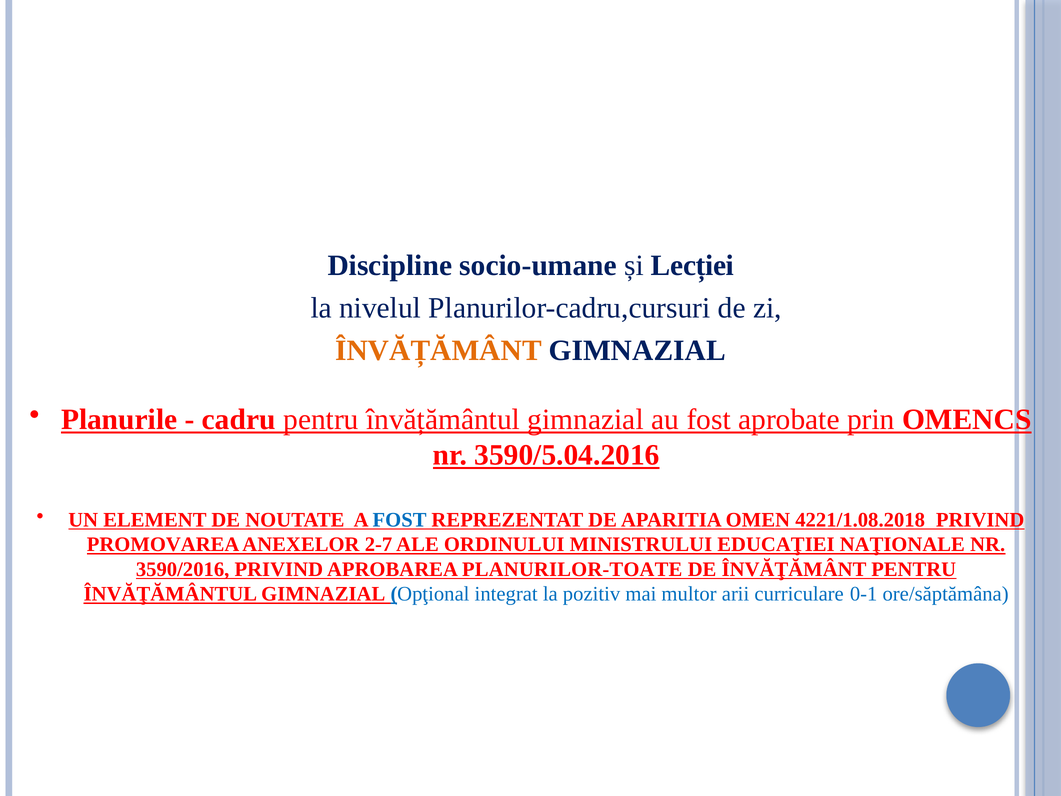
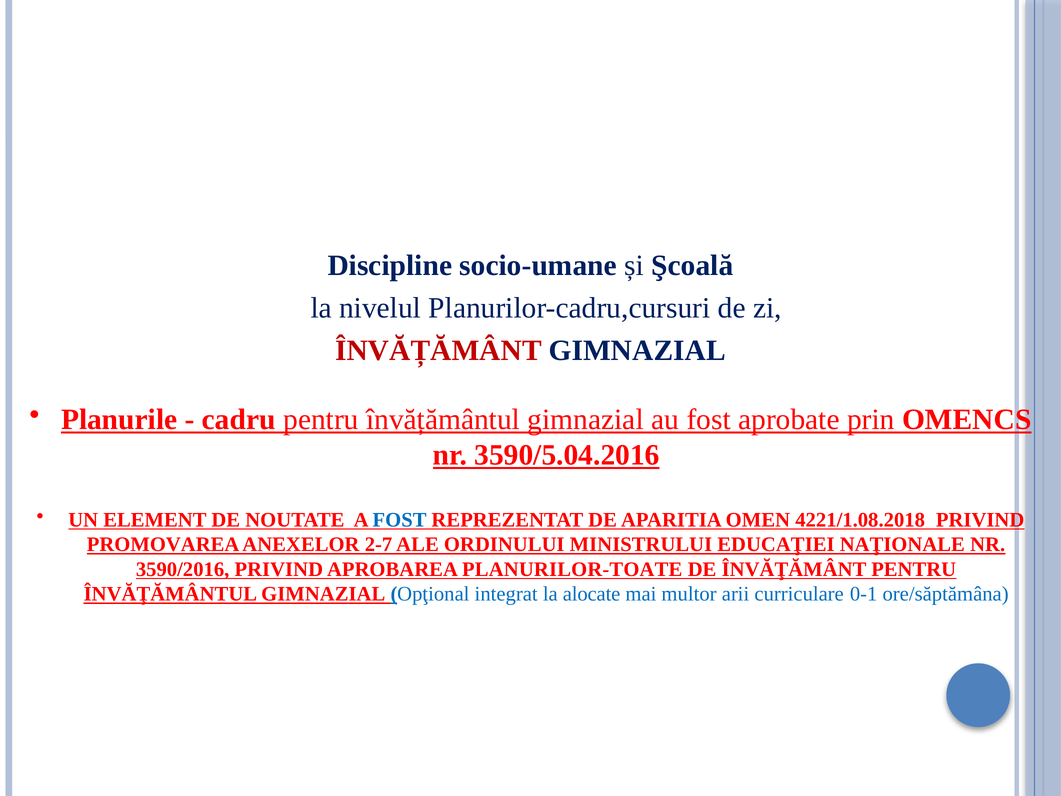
Lecției: Lecției -> Şcoală (692, 265)
ÎNVĂȚĂMÂNT colour: orange -> red (438, 350)
pozitiv: pozitiv -> alocate (592, 594)
